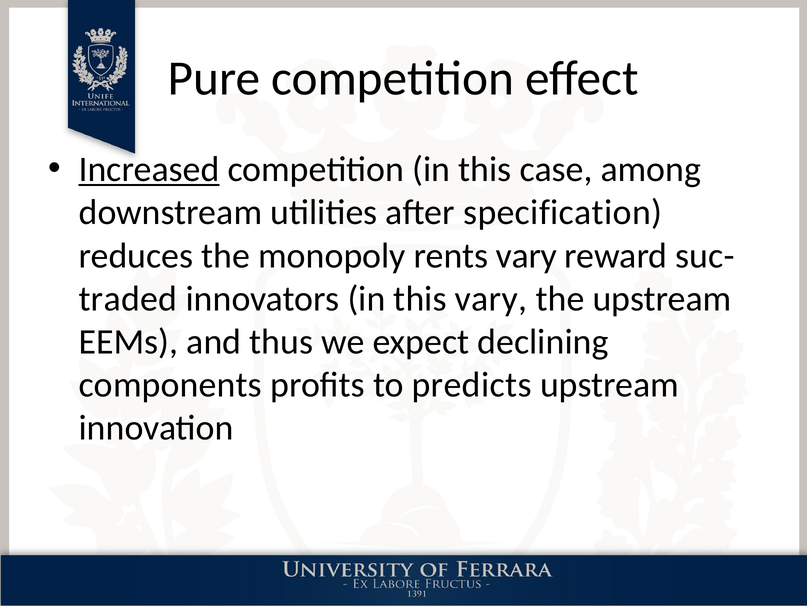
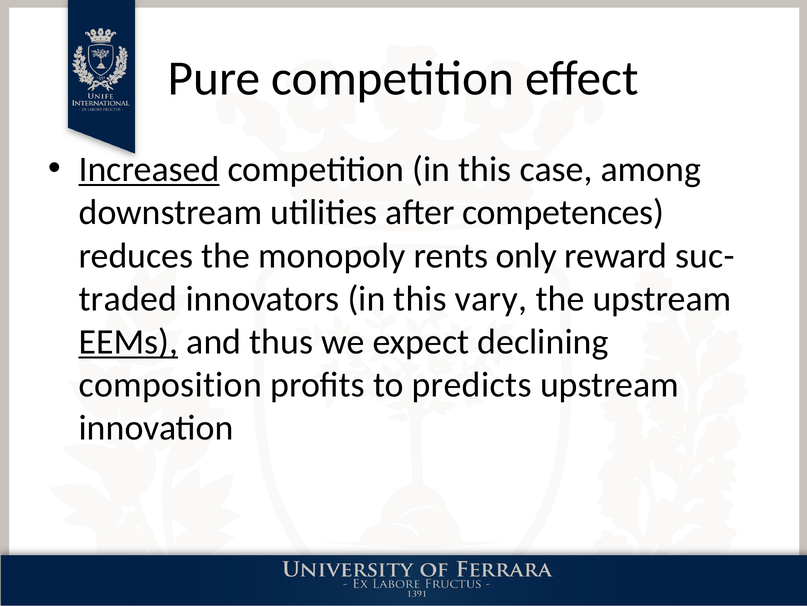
specification: specification -> competences (563, 212)
rents vary: vary -> only (526, 255)
EEMs underline: none -> present (128, 341)
components: components -> composition (170, 385)
